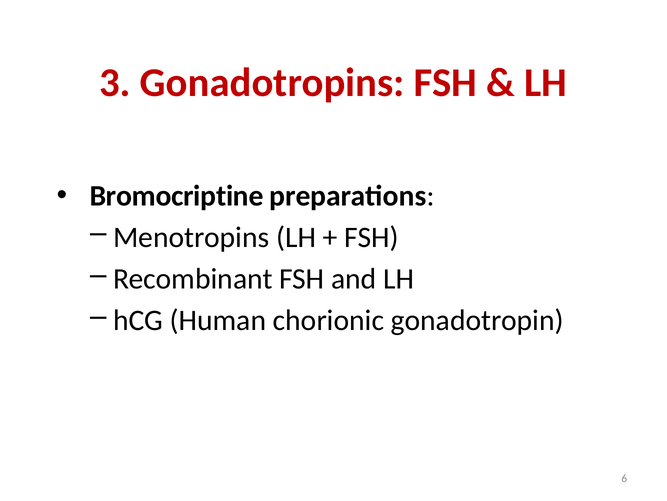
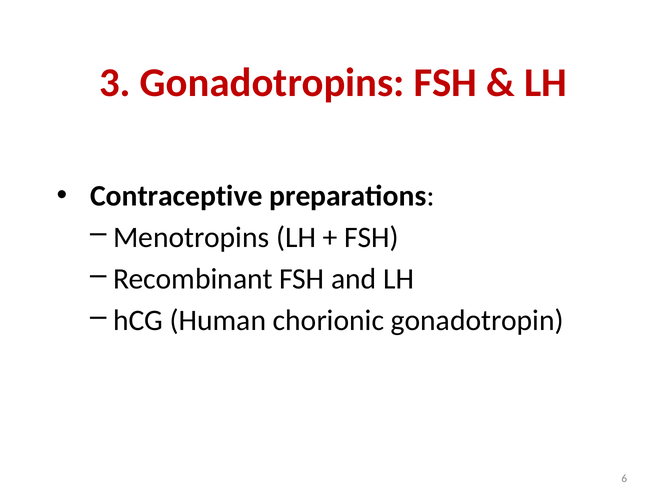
Bromocriptine: Bromocriptine -> Contraceptive (176, 196)
